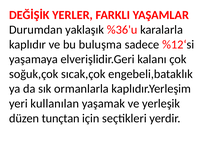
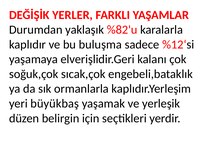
%36'u: %36'u -> %82'u (122, 30)
kullanılan: kullanılan -> büyükbaş (55, 103)
tunçtan: tunçtan -> belirgin (61, 118)
